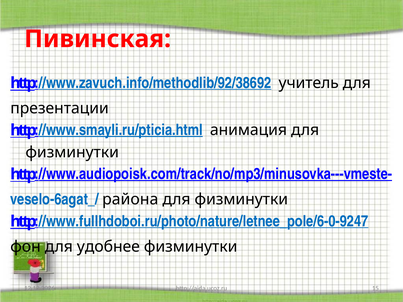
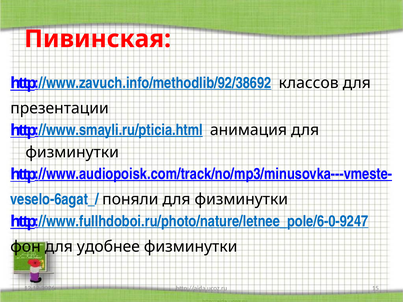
учитель: учитель -> классов (309, 83)
района: района -> поняли (130, 200)
